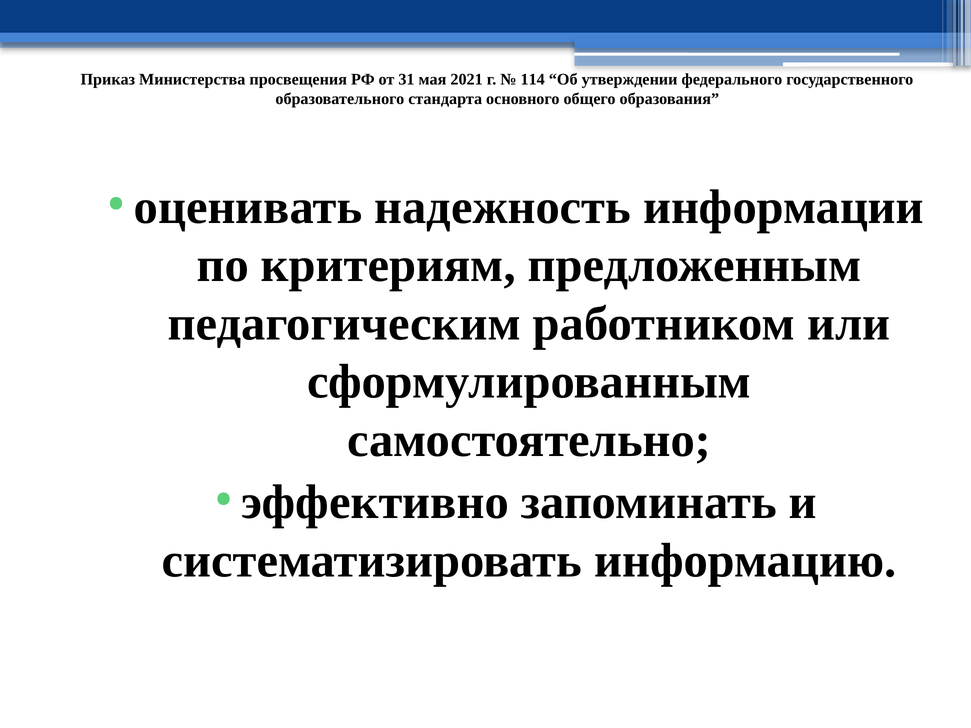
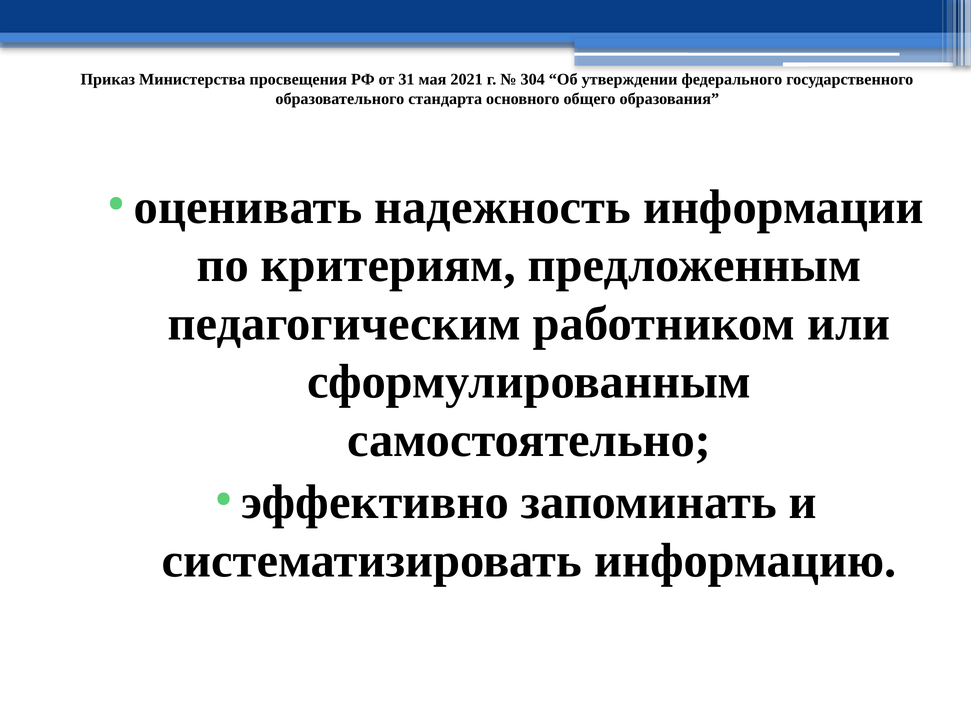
114: 114 -> 304 (533, 80)
